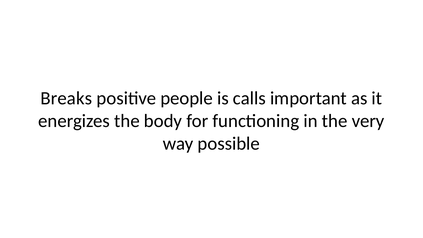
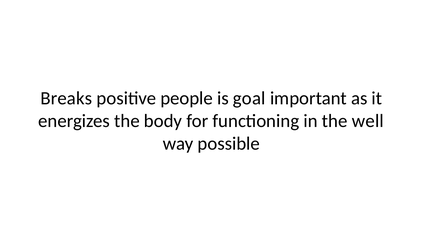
calls: calls -> goal (249, 98)
very: very -> well (368, 121)
